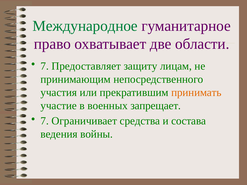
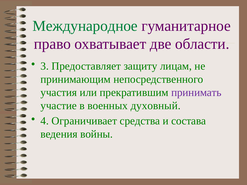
7: 7 -> 3 (45, 66)
принимать colour: orange -> purple (196, 93)
запрещает: запрещает -> духовный (156, 106)
7: 7 -> 4 (45, 121)
